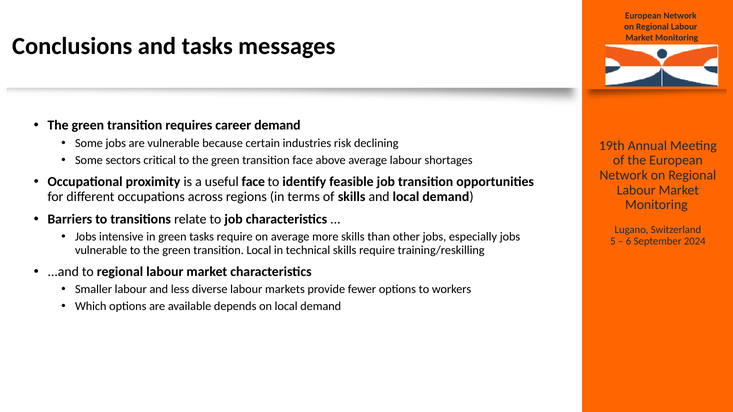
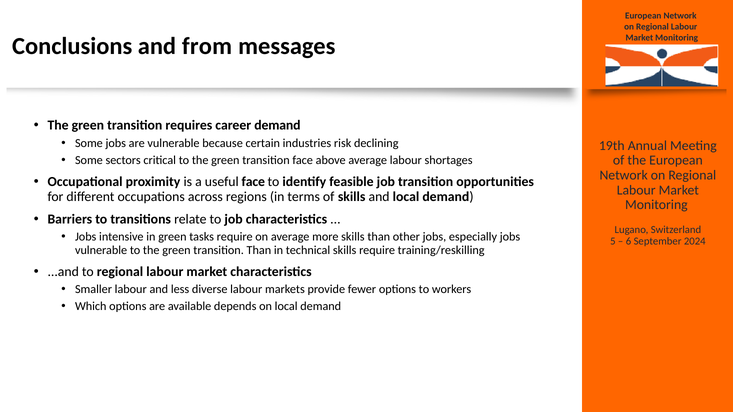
and tasks: tasks -> from (207, 46)
transition Local: Local -> Than (259, 250)
